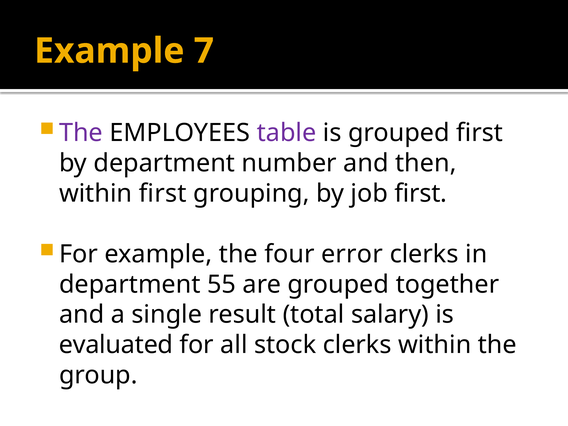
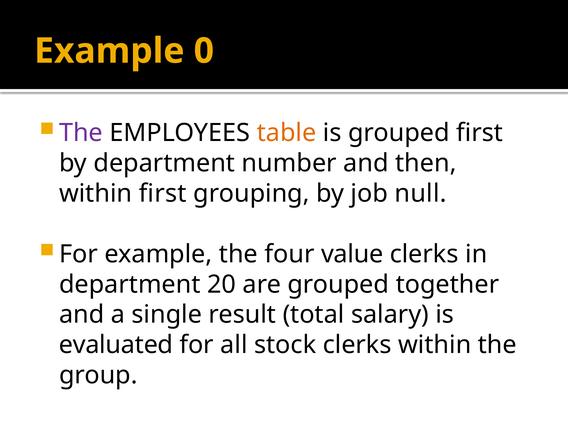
7: 7 -> 0 (204, 51)
table colour: purple -> orange (287, 133)
job first: first -> null (421, 193)
error: error -> value (352, 254)
55: 55 -> 20 (222, 284)
